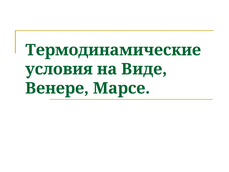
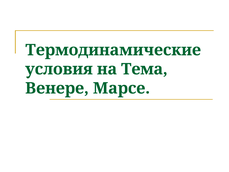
Виде: Виде -> Тема (144, 69)
